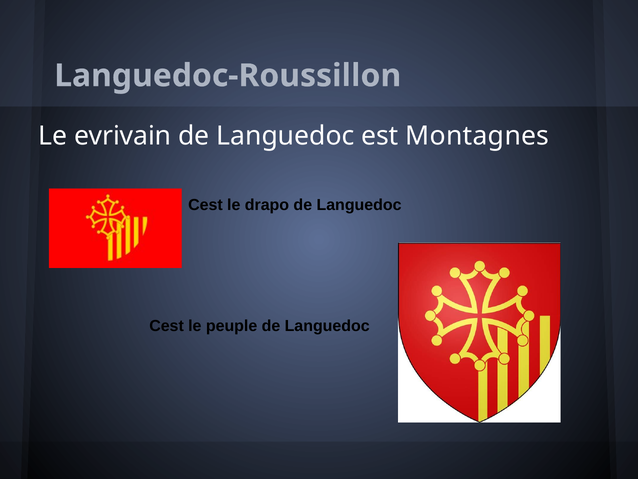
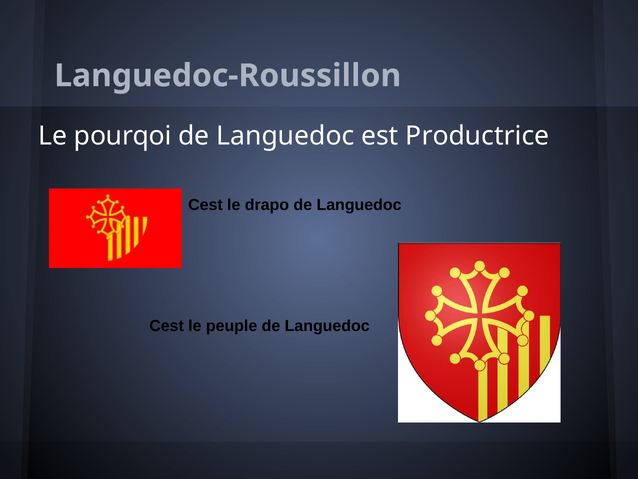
evrivain: evrivain -> pourqoi (123, 136)
Montagnes: Montagnes -> Productrice (477, 136)
